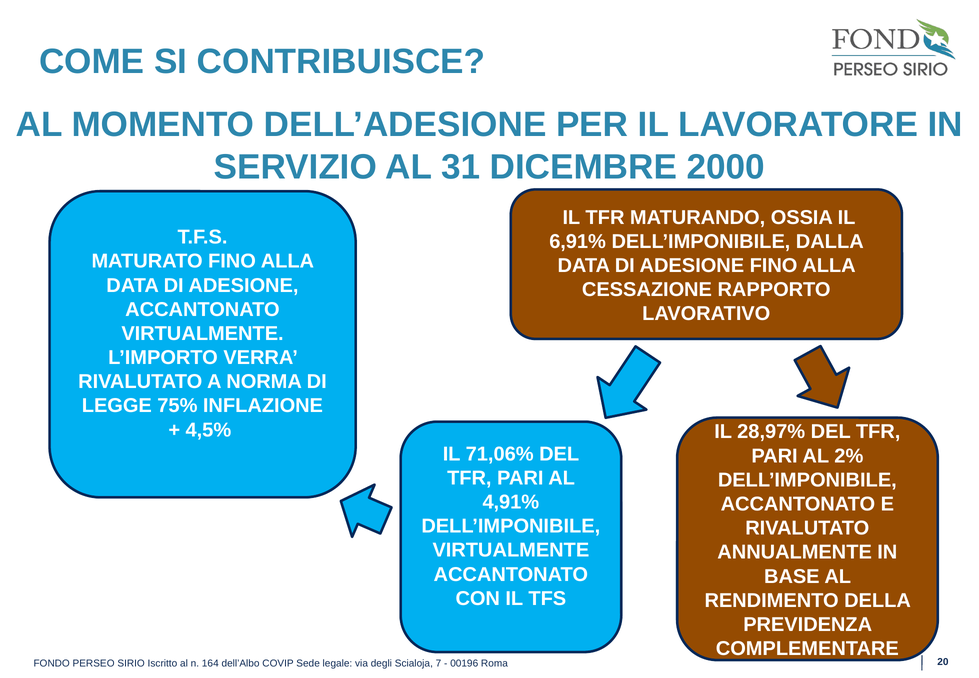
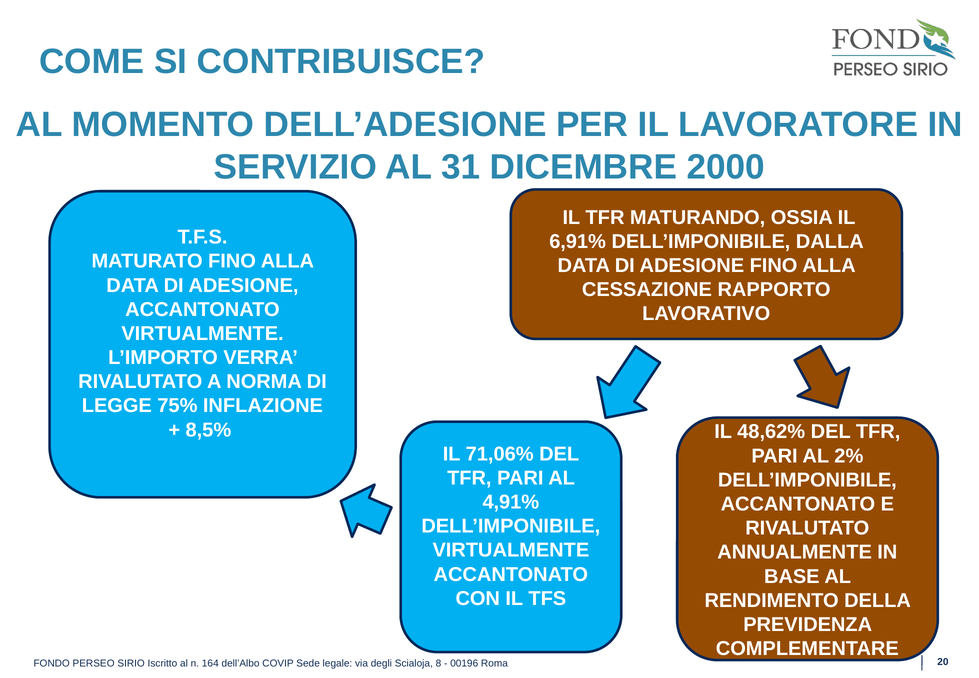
4,5%: 4,5% -> 8,5% (208, 430)
28,97%: 28,97% -> 48,62% (771, 432)
7: 7 -> 8 (438, 663)
